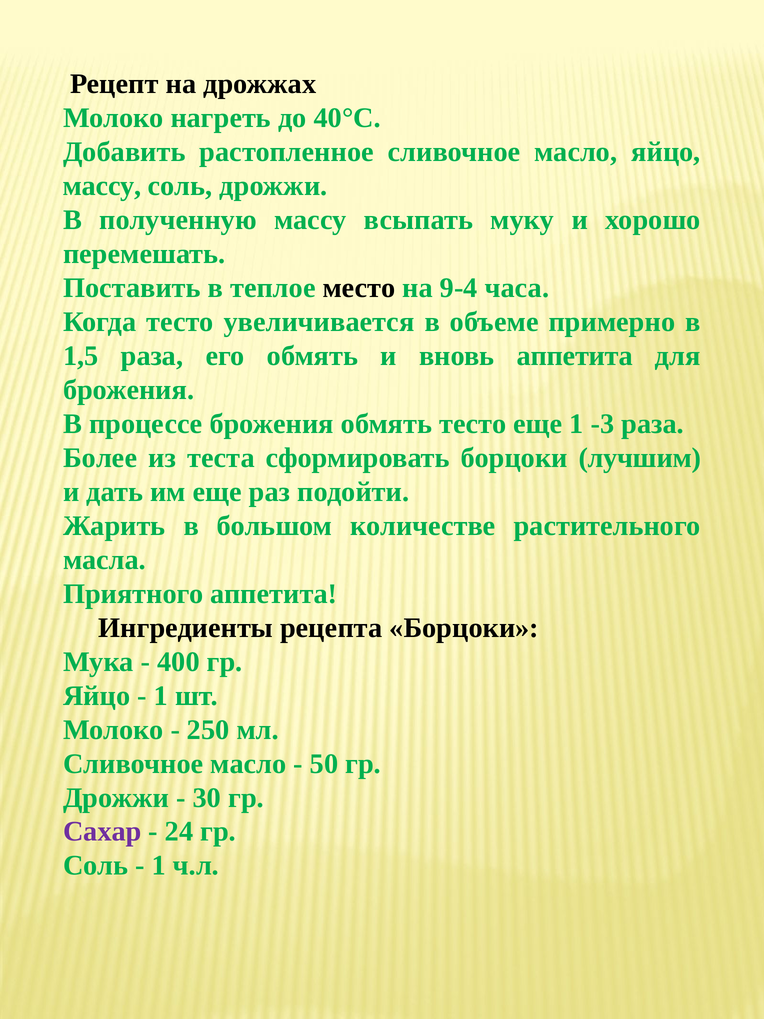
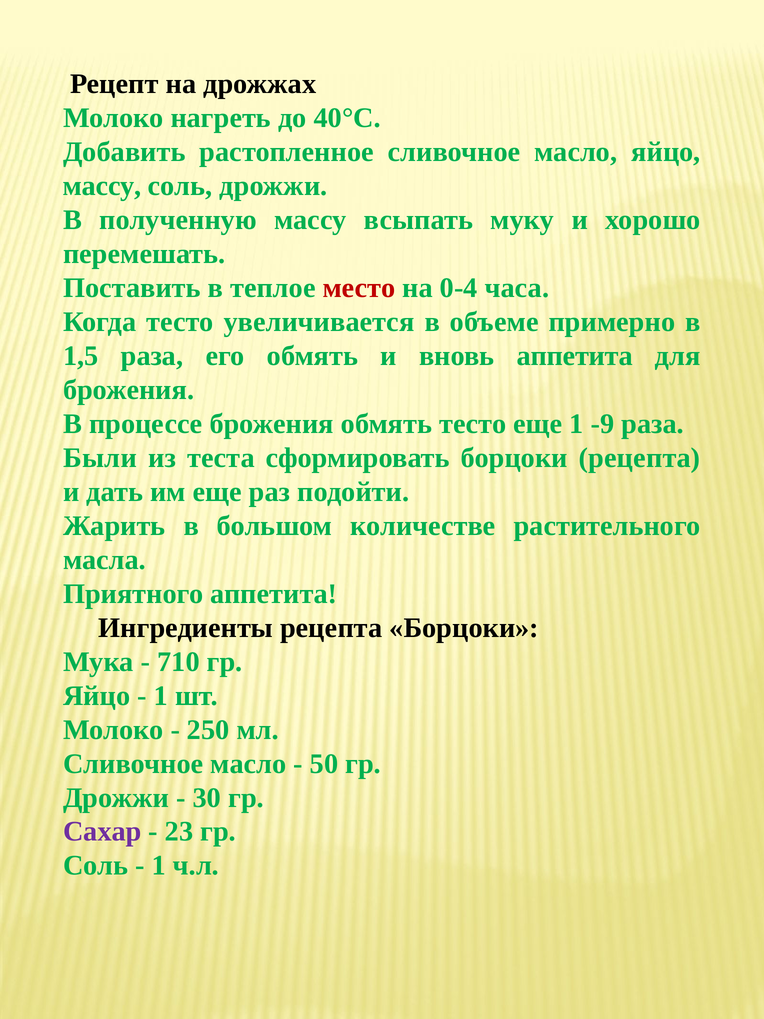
место colour: black -> red (359, 288)
9-4: 9-4 -> 0-4 (459, 288)
-3: -3 -> -9 (603, 424)
Более: Более -> Были (100, 458)
борцоки лучшим: лучшим -> рецепта (640, 458)
400: 400 -> 710 (179, 662)
24: 24 -> 23 (179, 831)
